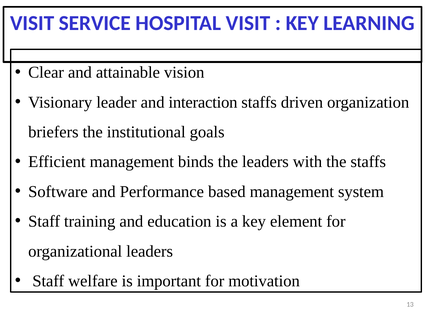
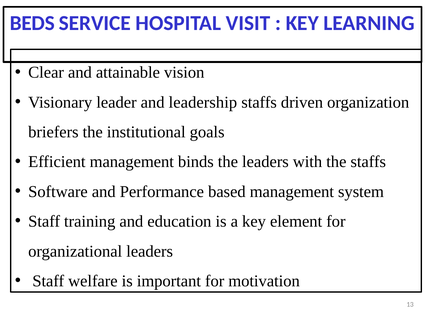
VISIT: VISIT -> BEDS (32, 23)
interaction: interaction -> leadership (203, 102)
